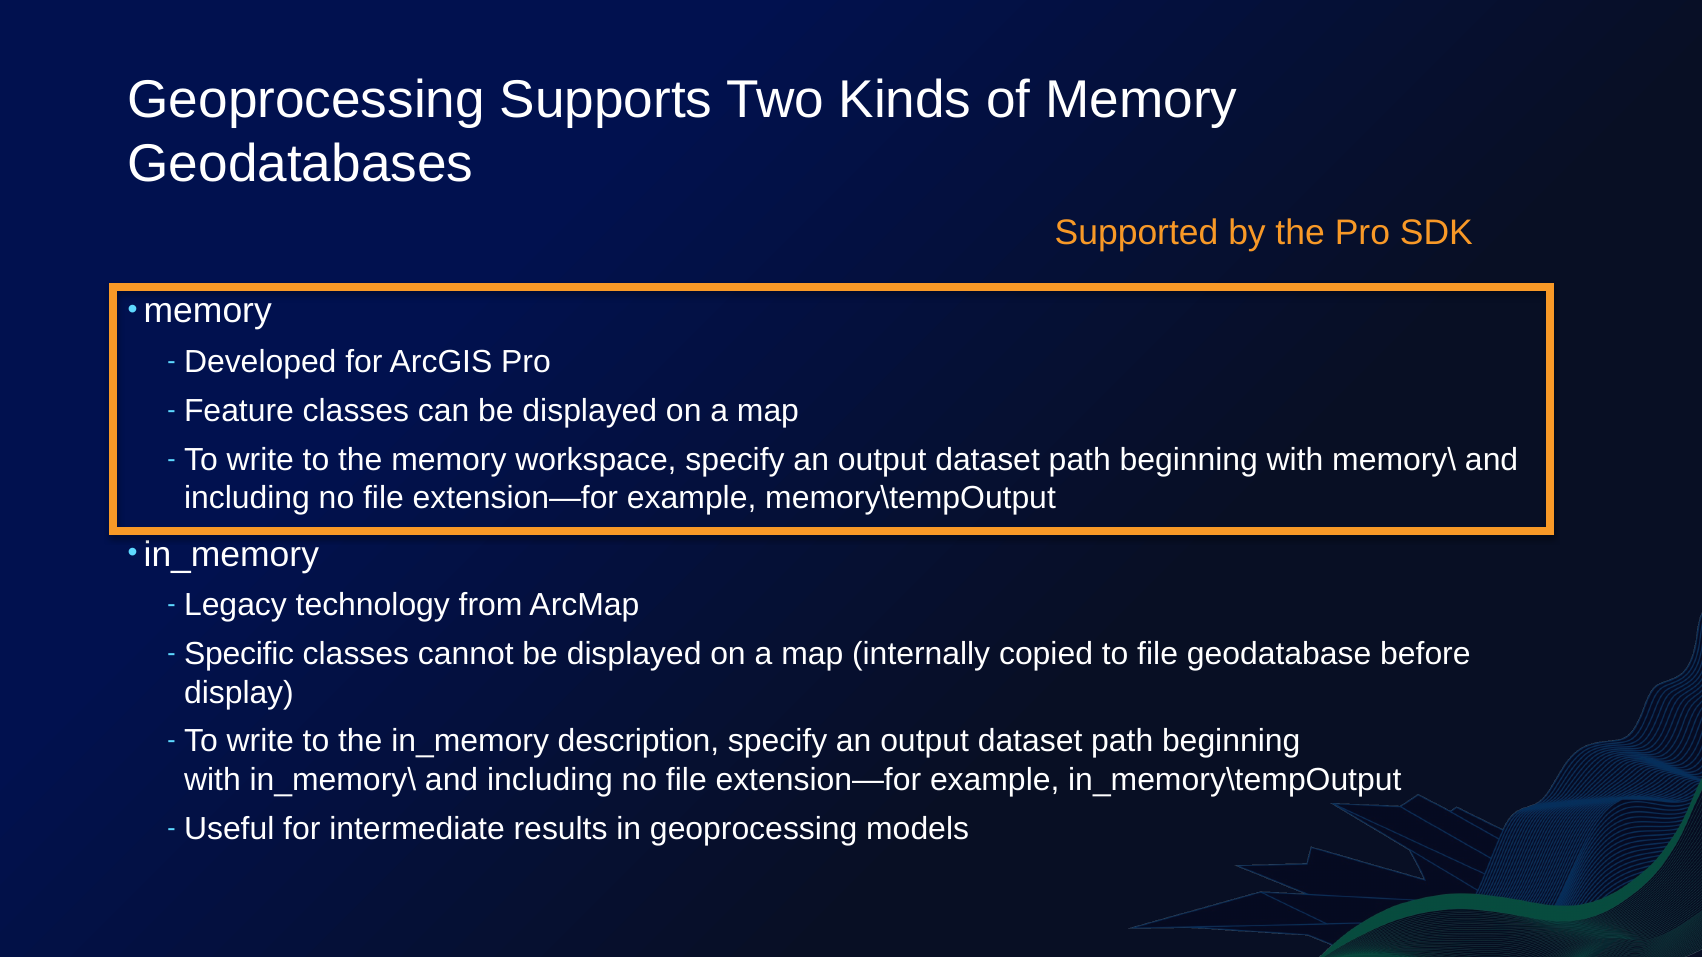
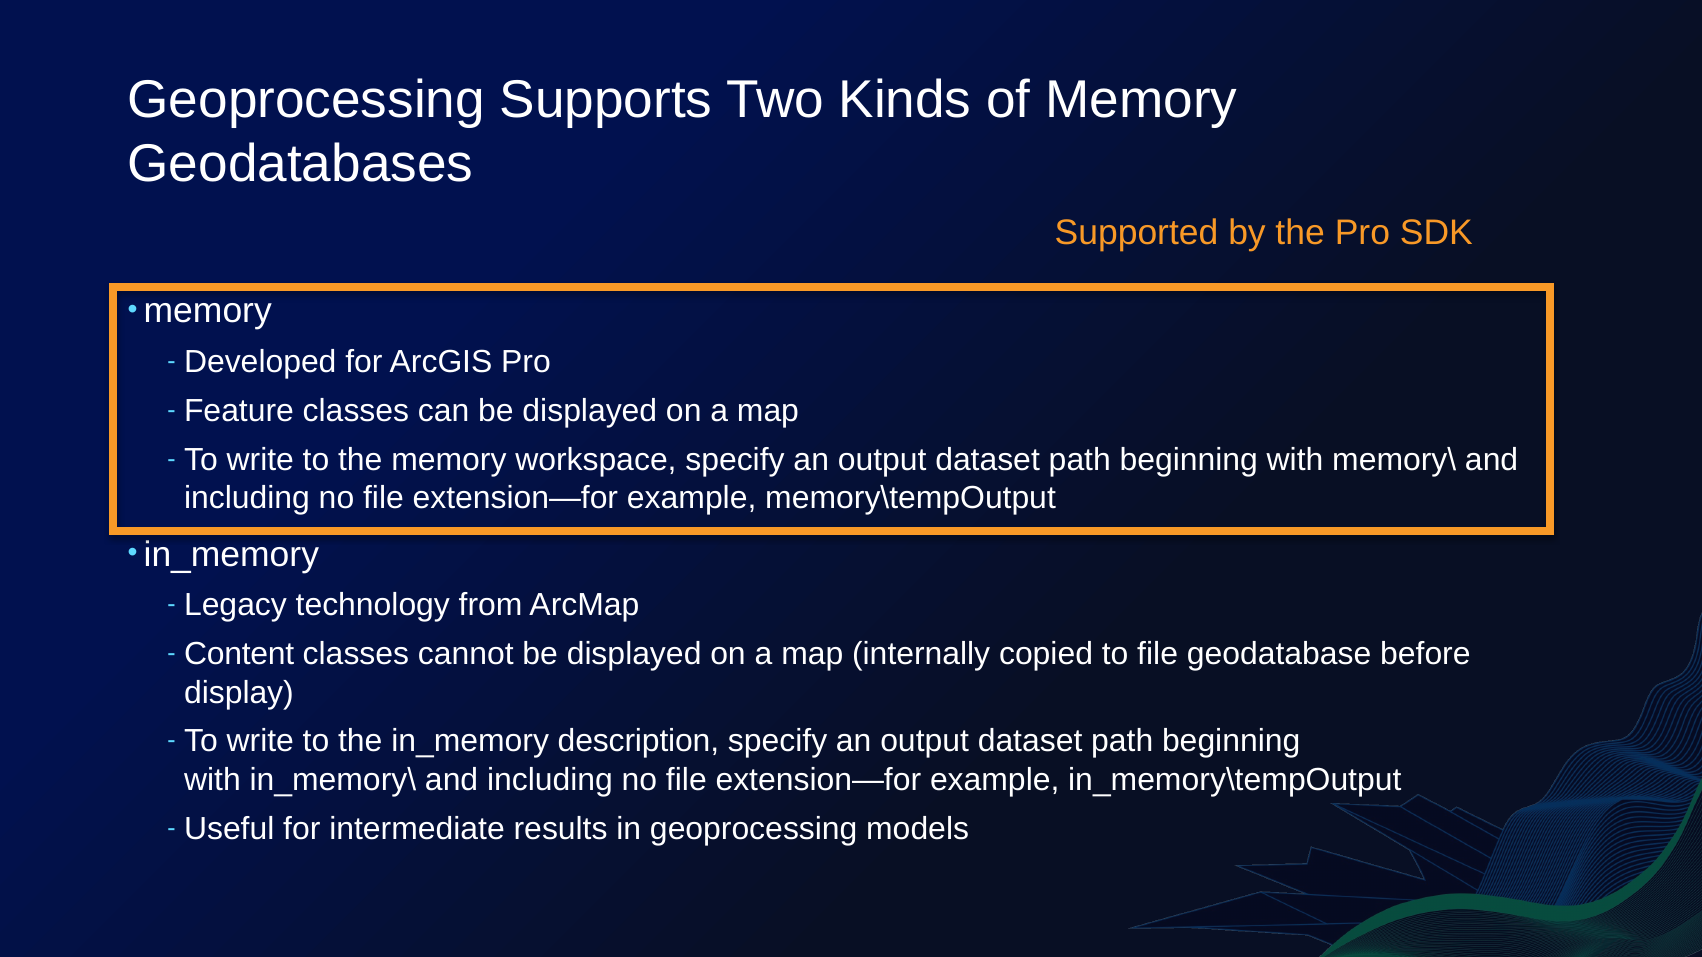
Specific: Specific -> Content (239, 654)
